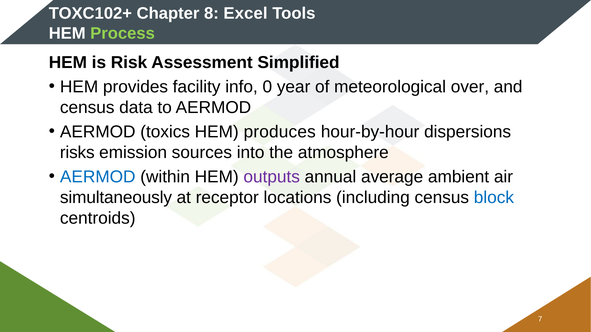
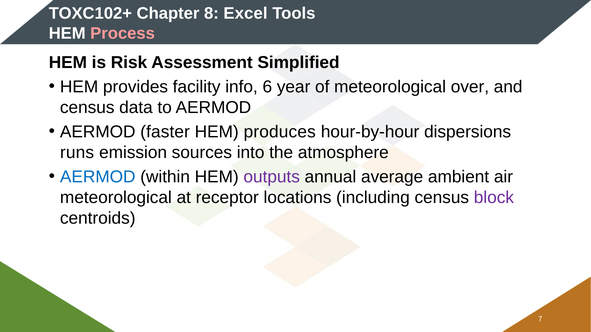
Process colour: light green -> pink (123, 33)
0: 0 -> 6 (267, 87)
toxics: toxics -> faster (165, 132)
risks: risks -> runs (77, 153)
simultaneously: simultaneously -> meteorological (116, 198)
block colour: blue -> purple (494, 198)
